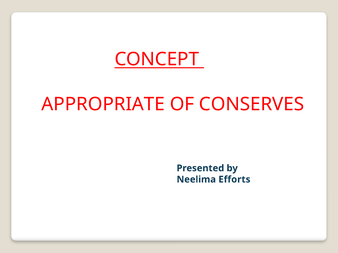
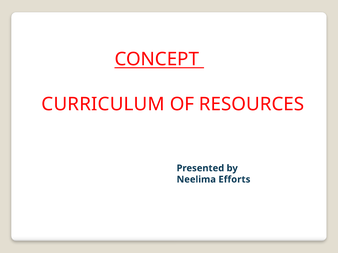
APPROPRIATE: APPROPRIATE -> CURRICULUM (103, 104)
CONSERVES: CONSERVES -> RESOURCES (252, 104)
